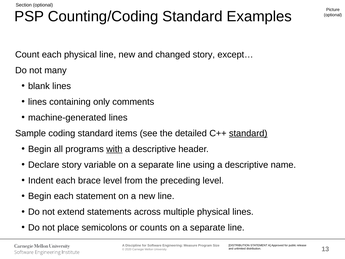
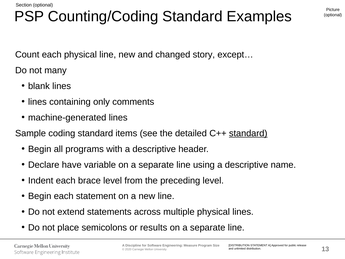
with underline: present -> none (114, 149)
Declare story: story -> have (72, 165)
counts: counts -> results (154, 227)
